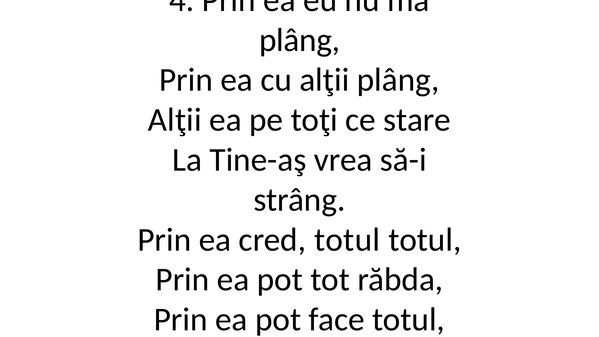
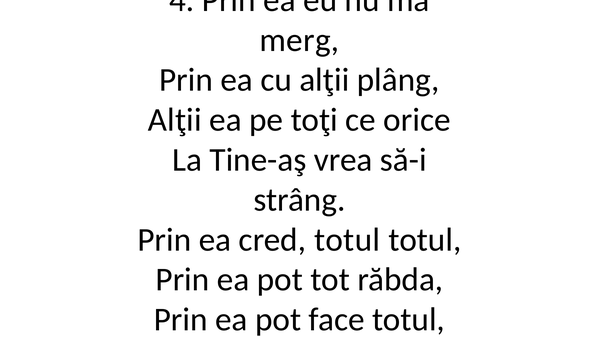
plâng: plâng -> merg (299, 40)
stare: stare -> orice (417, 120)
